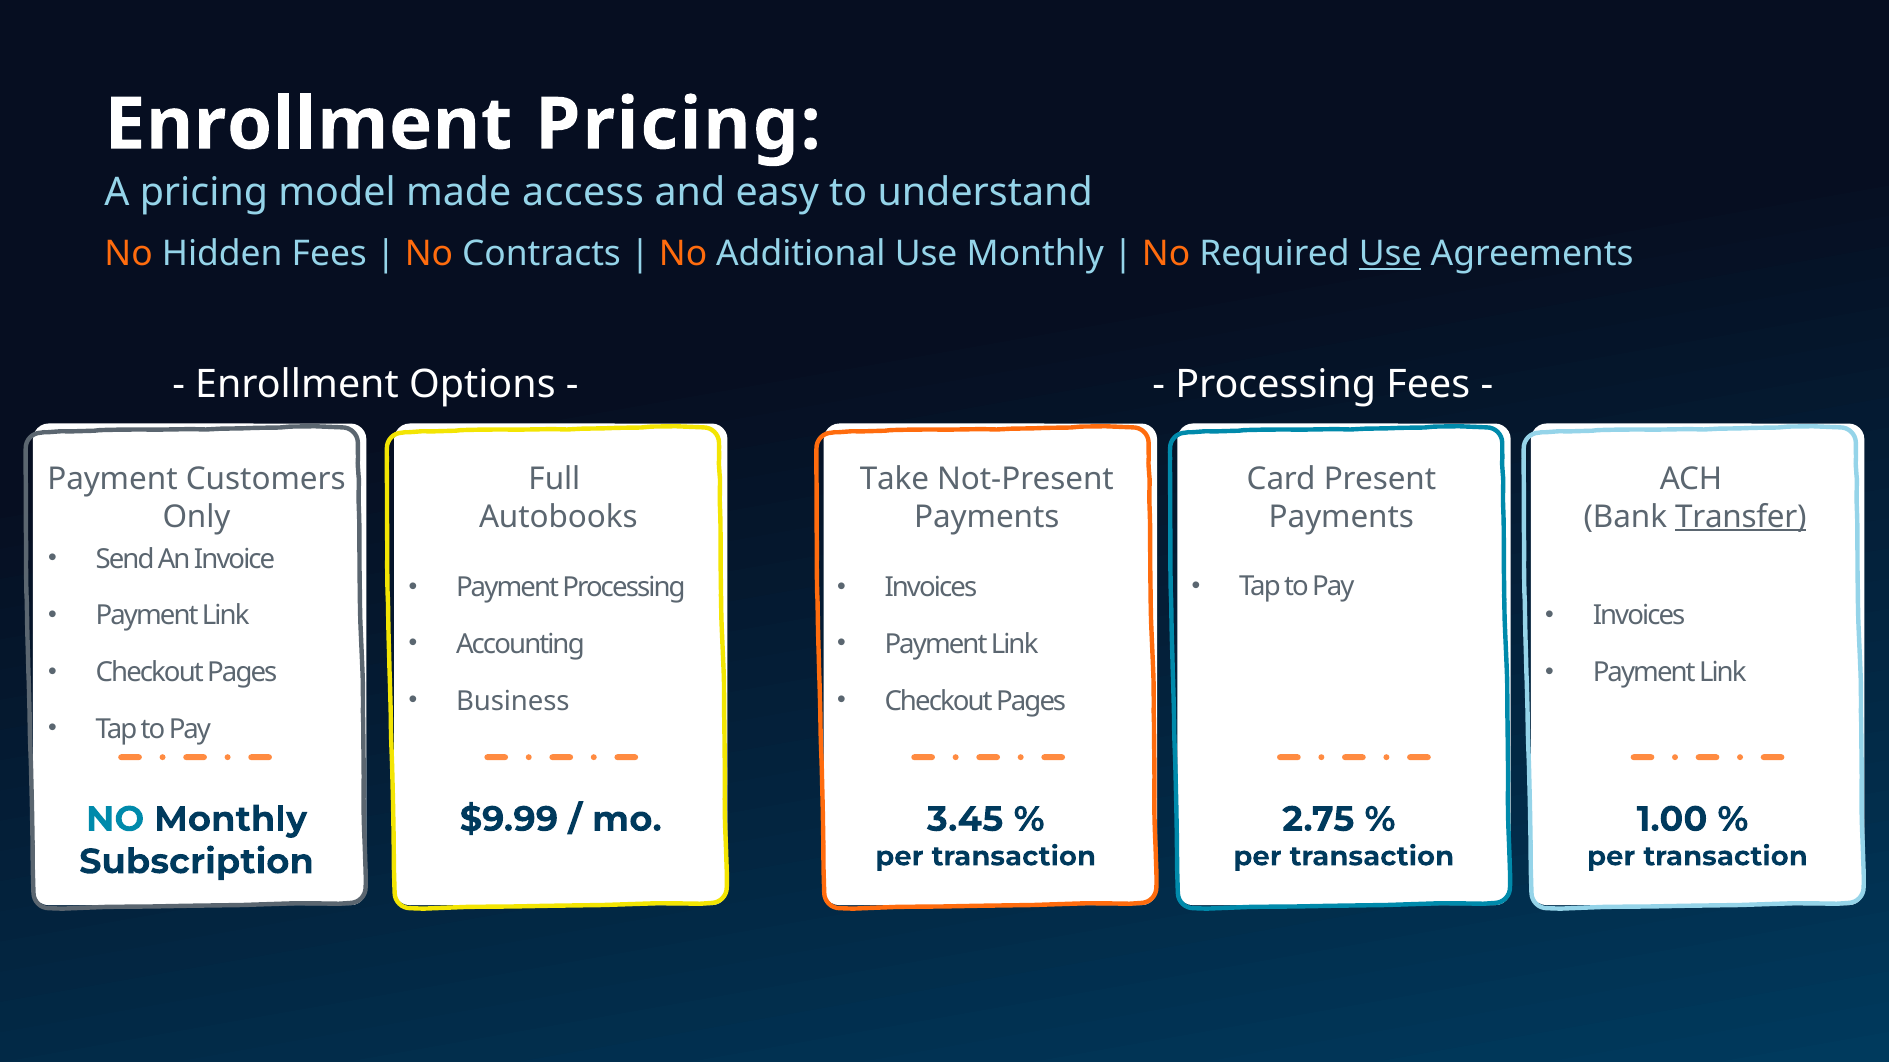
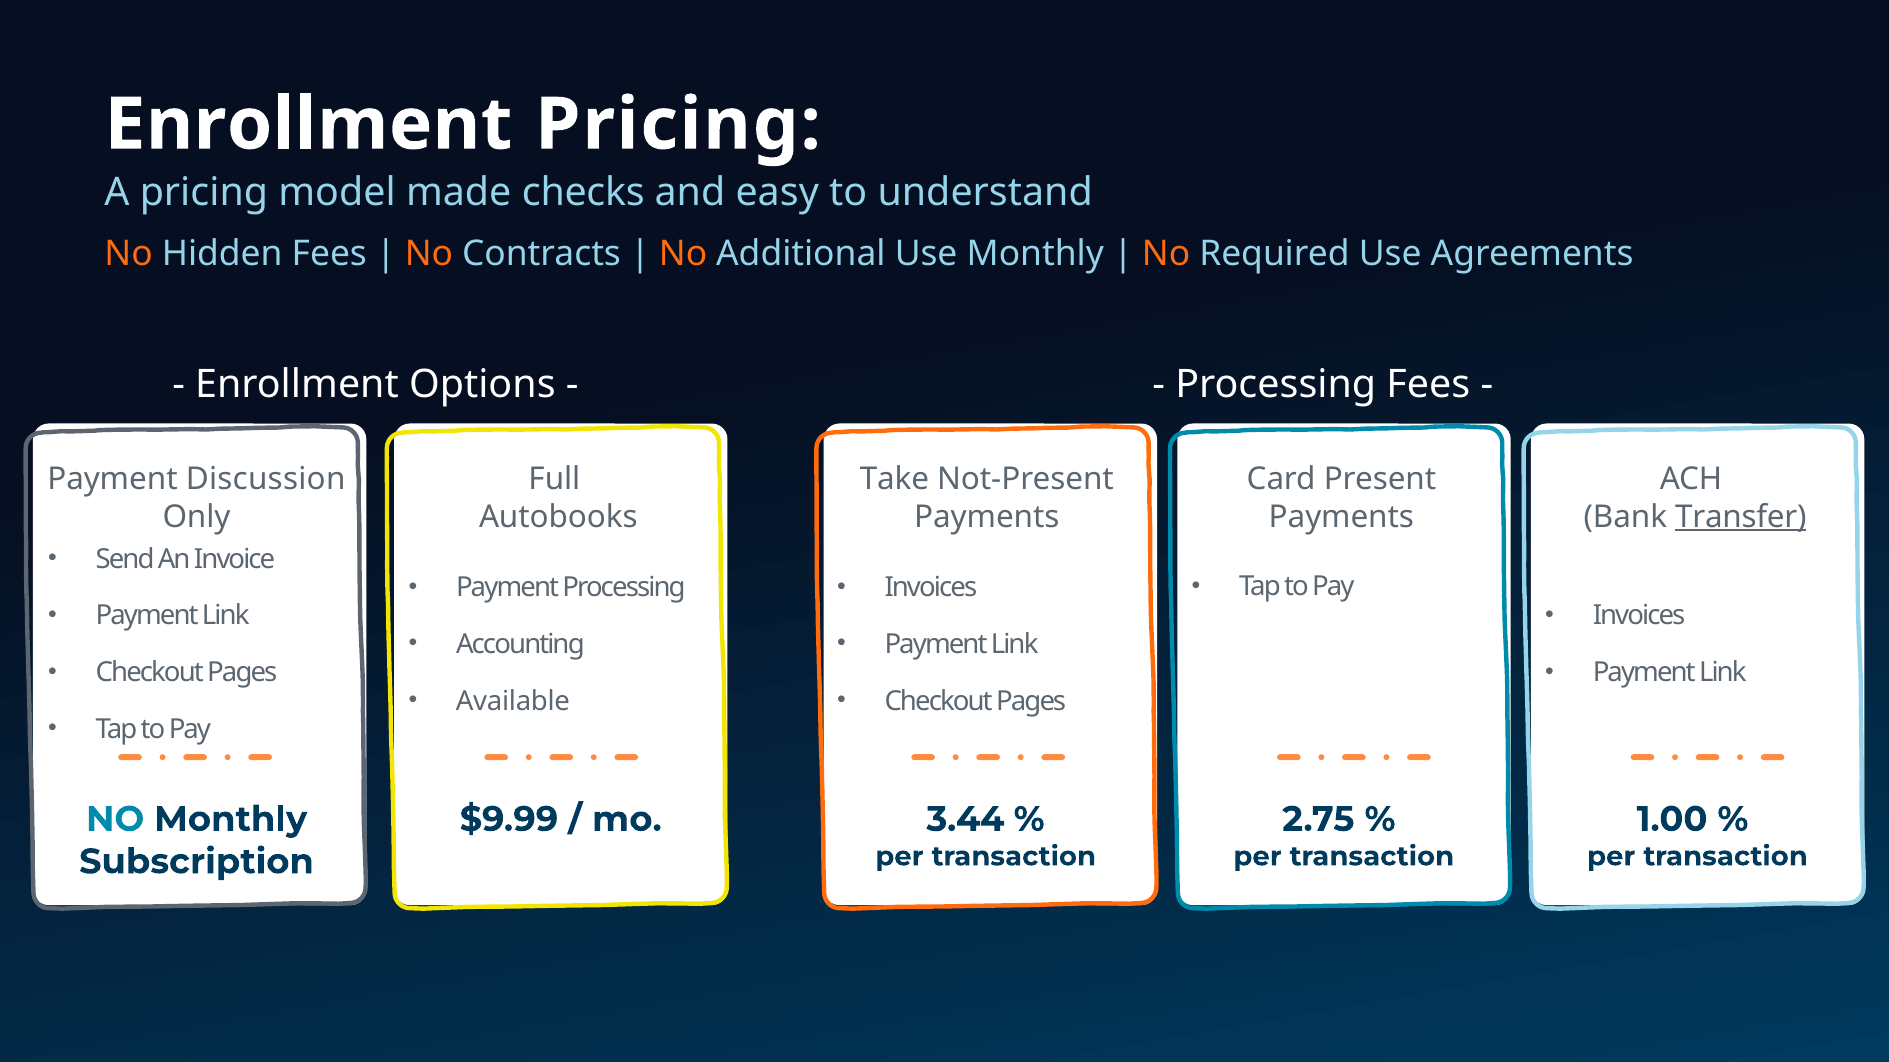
access: access -> checks (583, 192)
Use underline: present -> none (1390, 254)
Customers: Customers -> Discussion (266, 479)
Business: Business -> Available (513, 701)
3.45: 3.45 -> 3.44 (965, 820)
